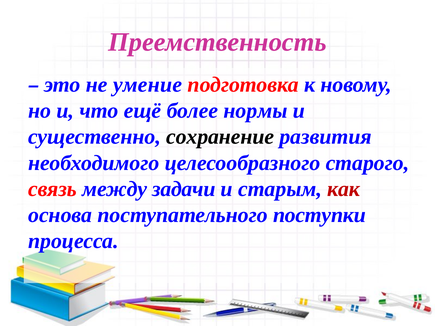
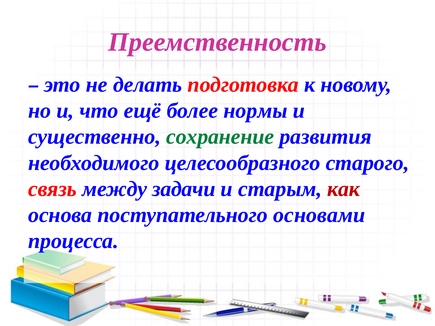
умение: умение -> делать (148, 85)
сохранение colour: black -> green (220, 137)
поступки: поступки -> основами (319, 215)
